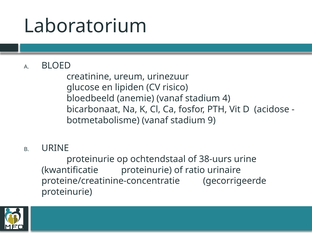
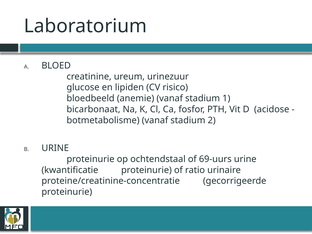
4: 4 -> 1 (226, 98)
9: 9 -> 2 (212, 120)
38-uurs: 38-uurs -> 69-uurs (215, 159)
